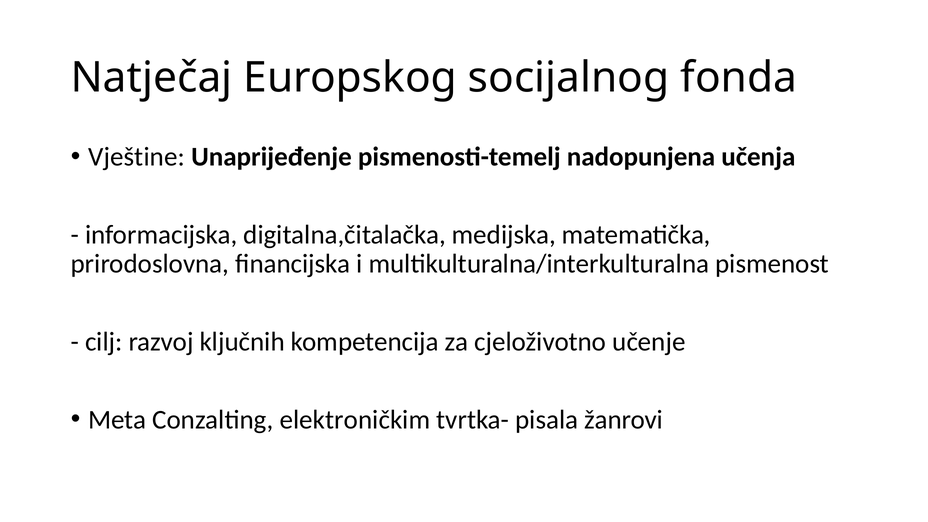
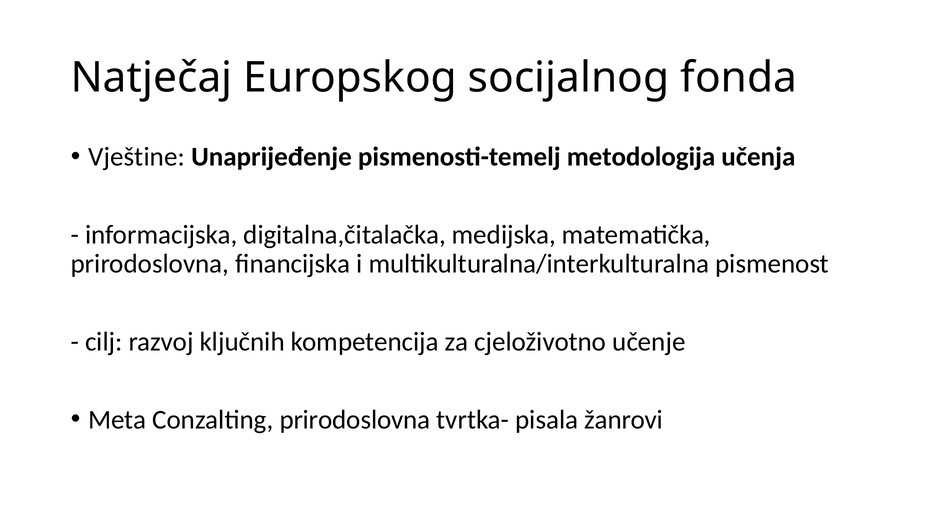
nadopunjena: nadopunjena -> metodologija (641, 157)
Conzalting elektroničkim: elektroničkim -> prirodoslovna (355, 420)
